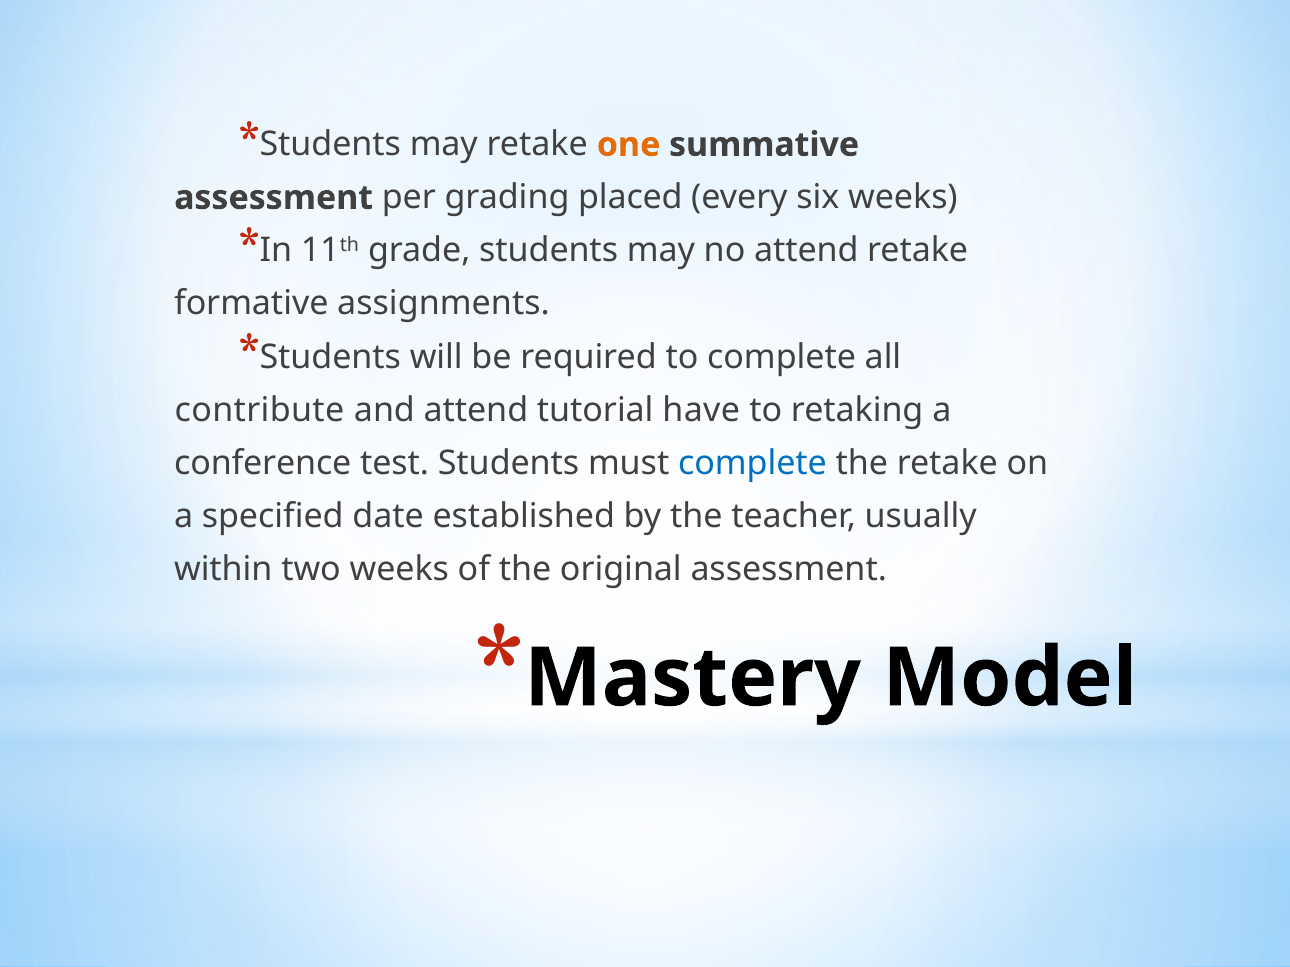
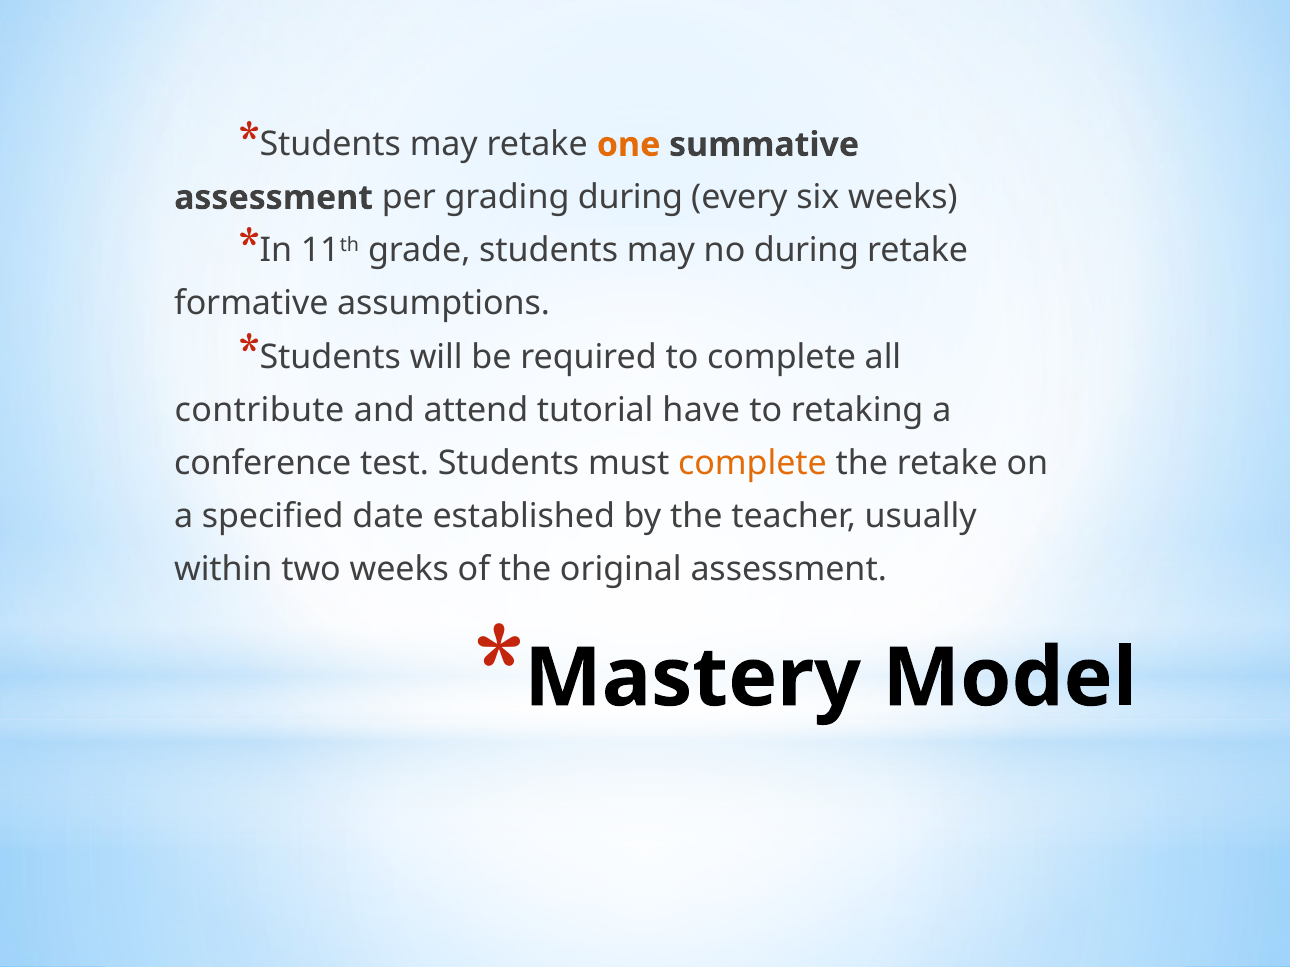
grading placed: placed -> during (631, 198)
no attend: attend -> during (806, 251)
assignments: assignments -> assumptions (444, 304)
complete colour: blue -> orange (752, 463)
